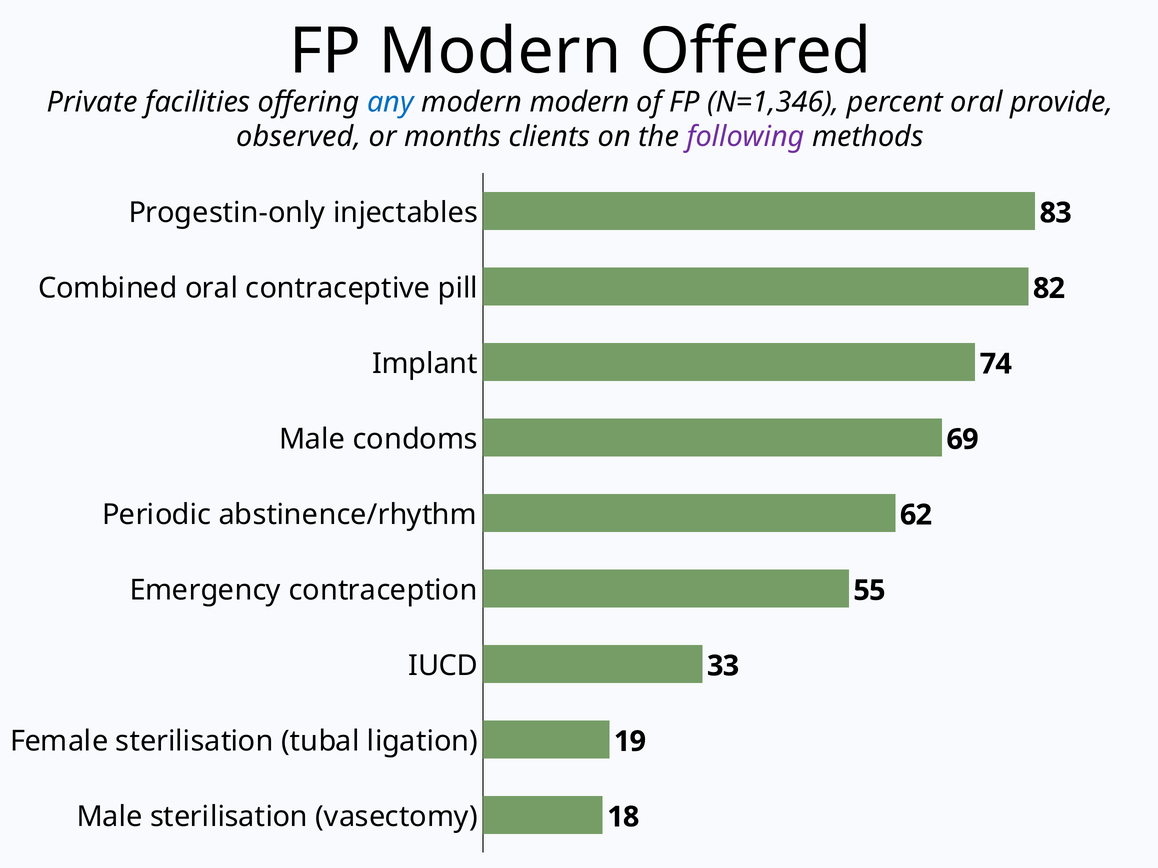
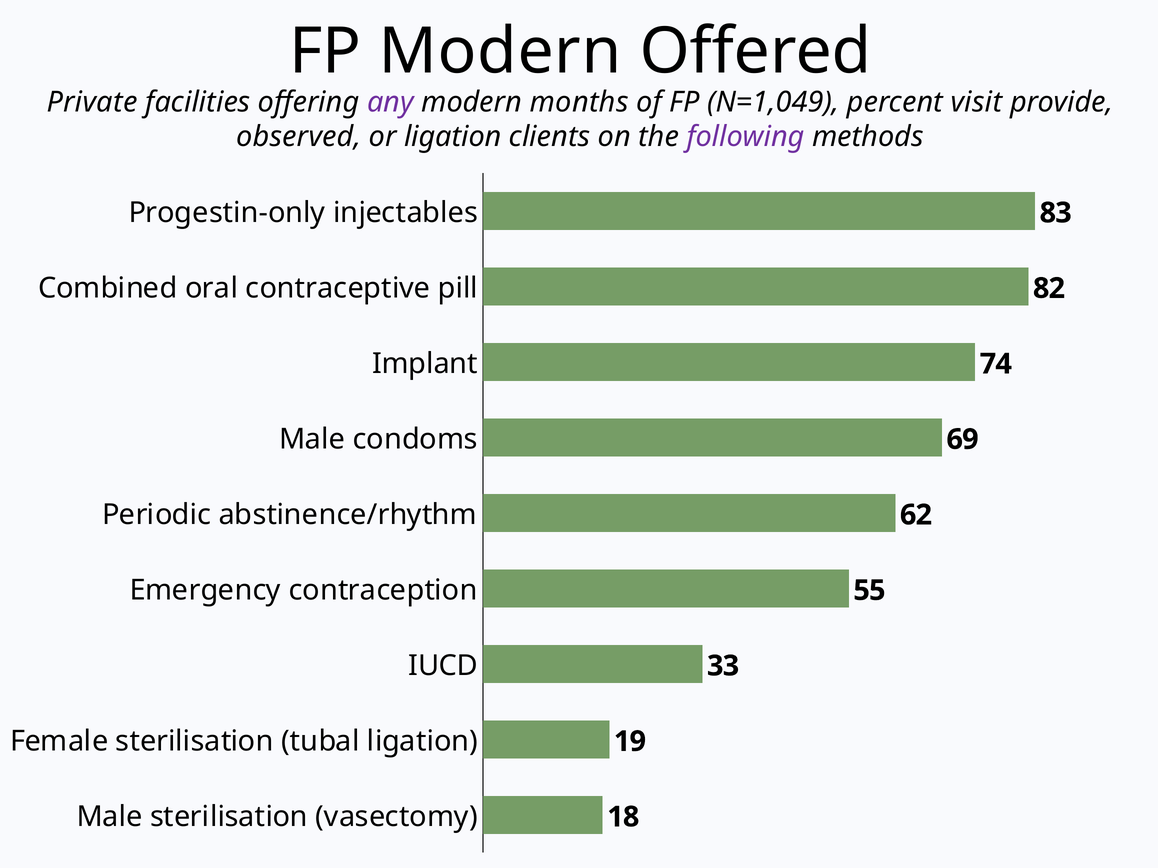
any colour: blue -> purple (390, 102)
modern modern: modern -> months (579, 102)
N=1,346: N=1,346 -> N=1,049 (773, 102)
percent oral: oral -> visit (976, 102)
or months: months -> ligation (453, 137)
